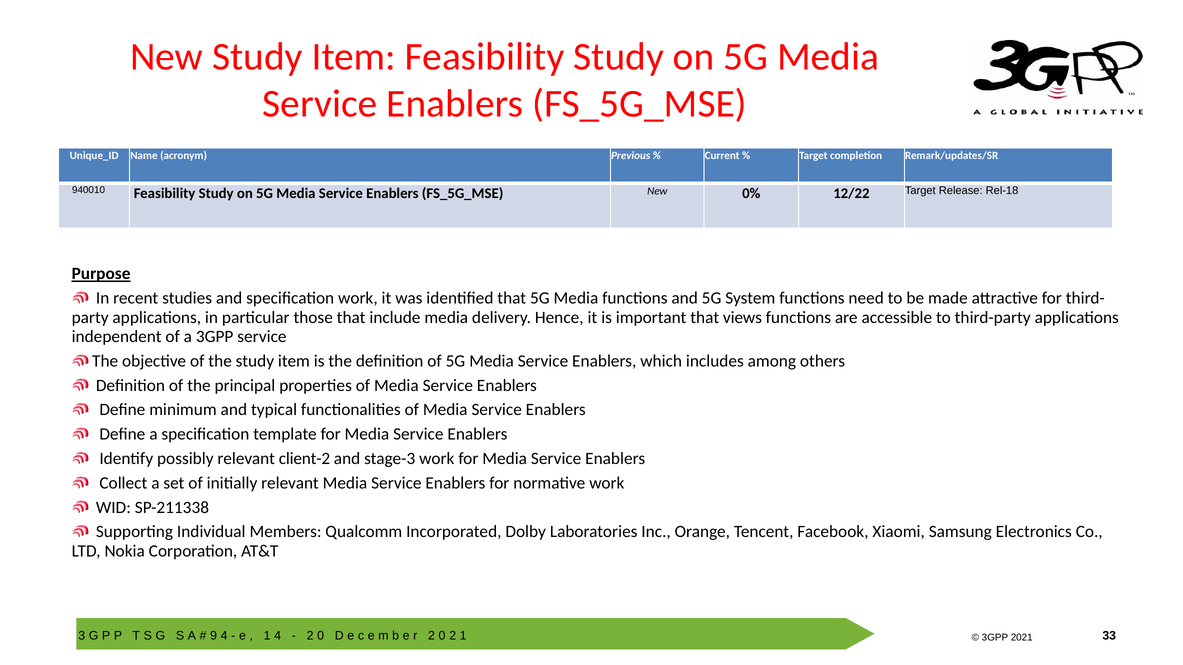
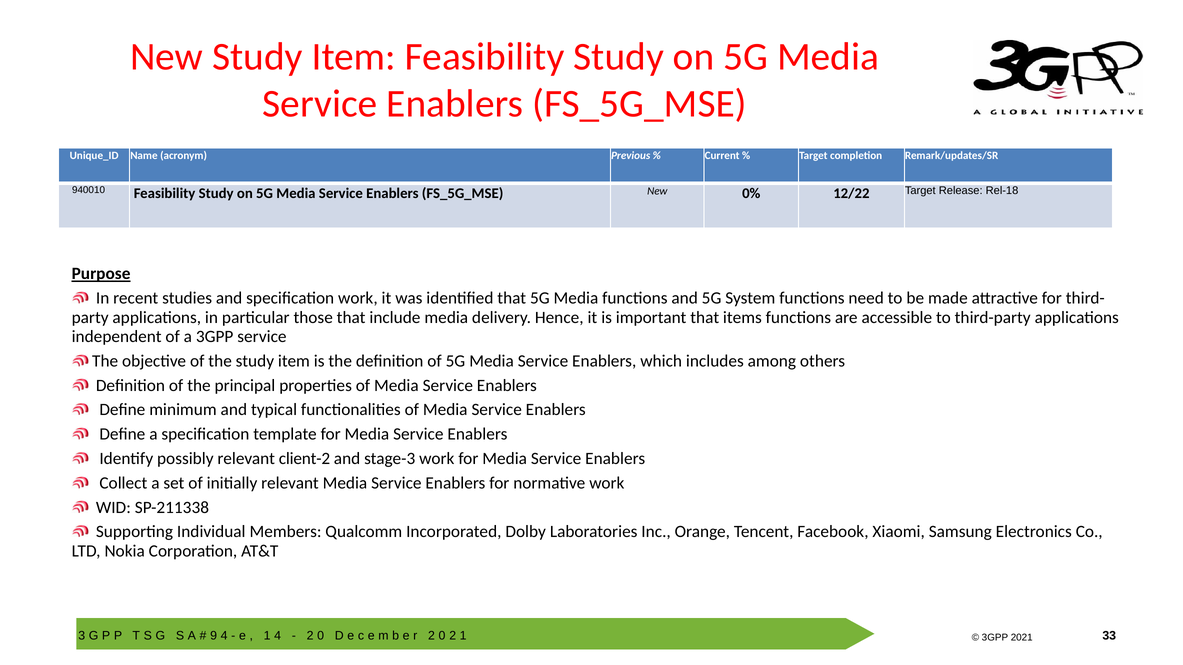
views: views -> items (742, 318)
